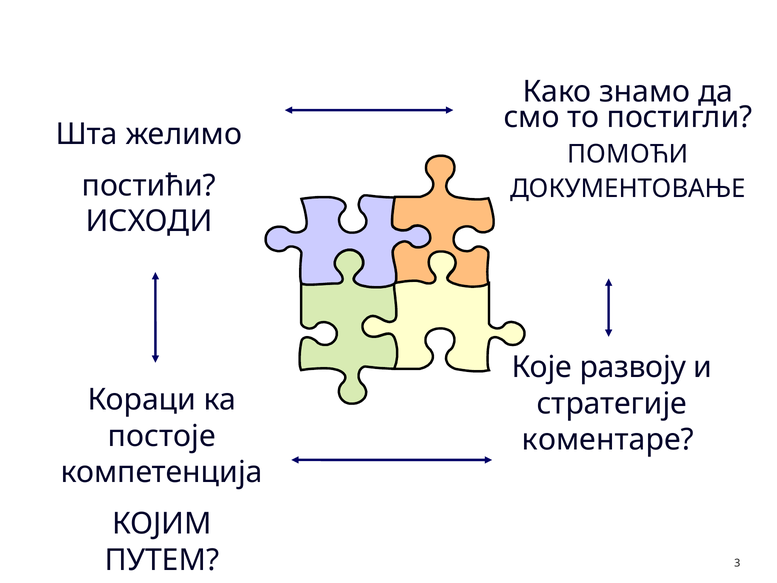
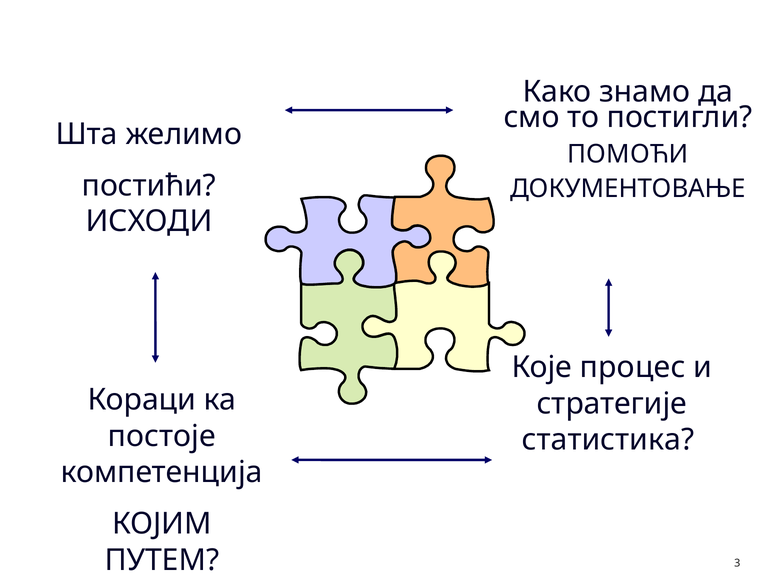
развоју: развоју -> процес (633, 367)
коментаре: коментаре -> статистика (608, 440)
